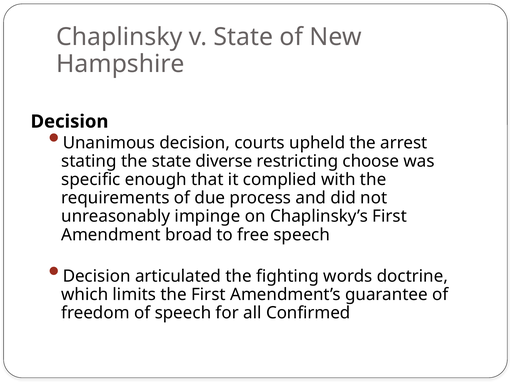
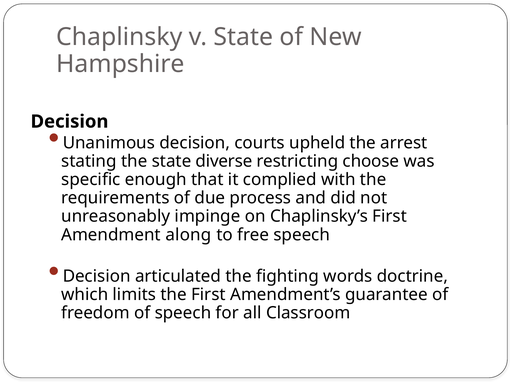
broad: broad -> along (188, 235)
Confirmed: Confirmed -> Classroom (308, 313)
